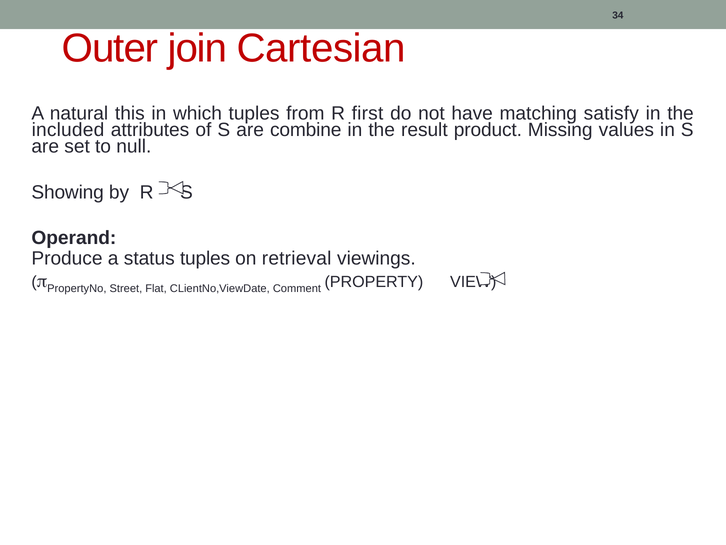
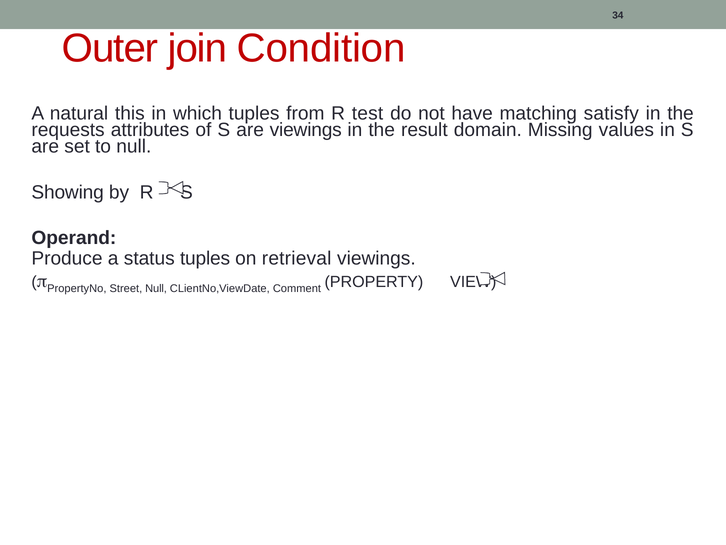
Cartesian: Cartesian -> Condition (321, 48)
first: first -> test (368, 113)
included: included -> requests (68, 130)
are combine: combine -> viewings (306, 130)
product: product -> domain (488, 130)
Street Flat: Flat -> Null (156, 288)
